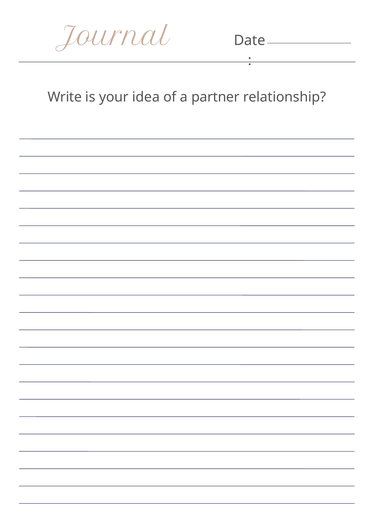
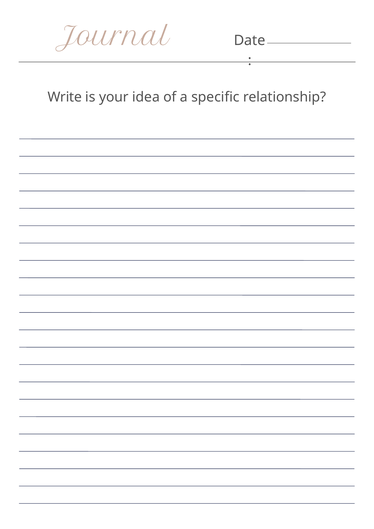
partner: partner -> specific (215, 97)
